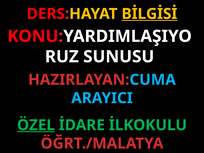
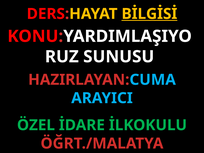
ÖZEL underline: present -> none (36, 125)
